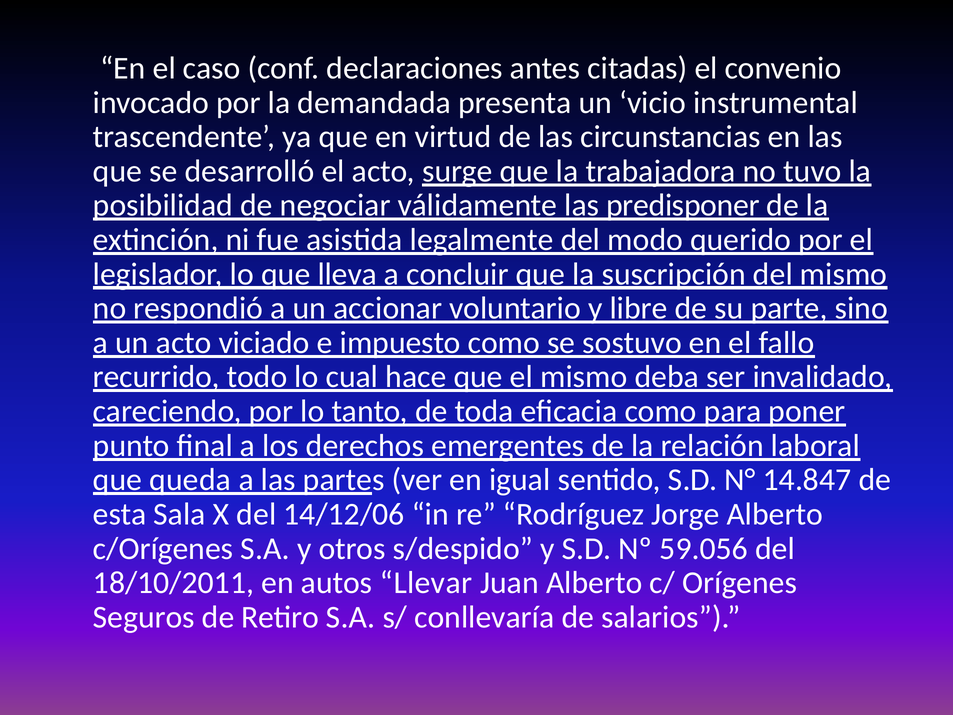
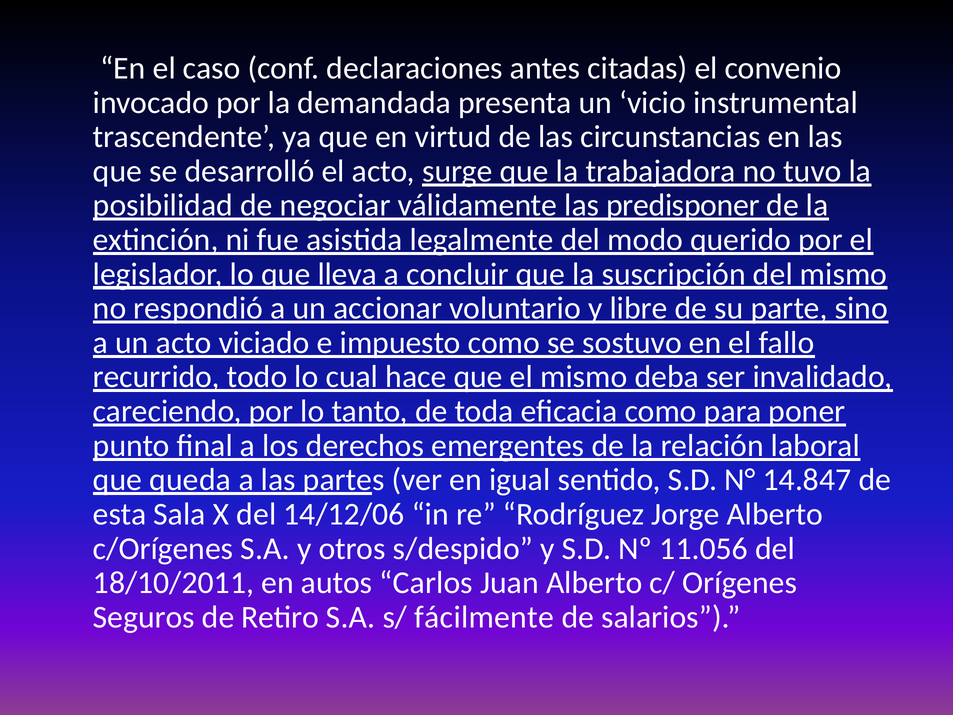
59.056: 59.056 -> 11.056 (704, 548)
Llevar: Llevar -> Carlos (426, 583)
conllevaría: conllevaría -> fácilmente (484, 617)
